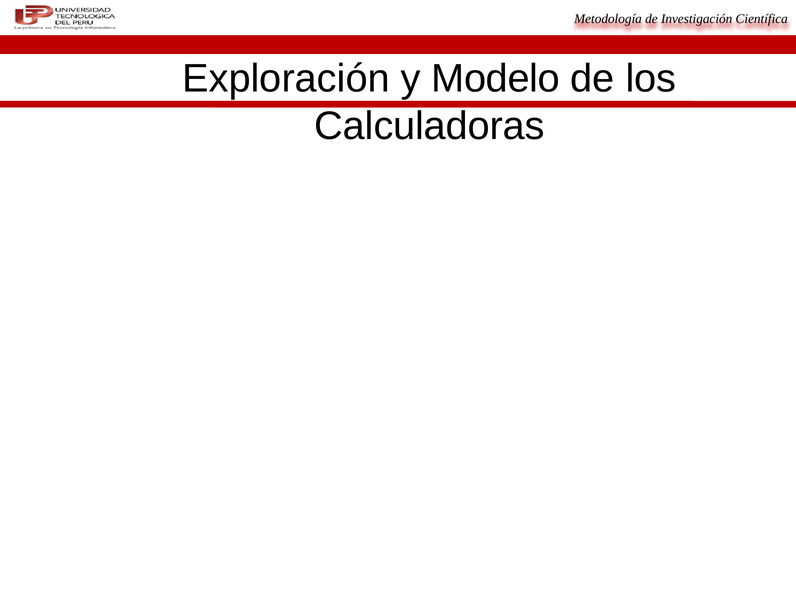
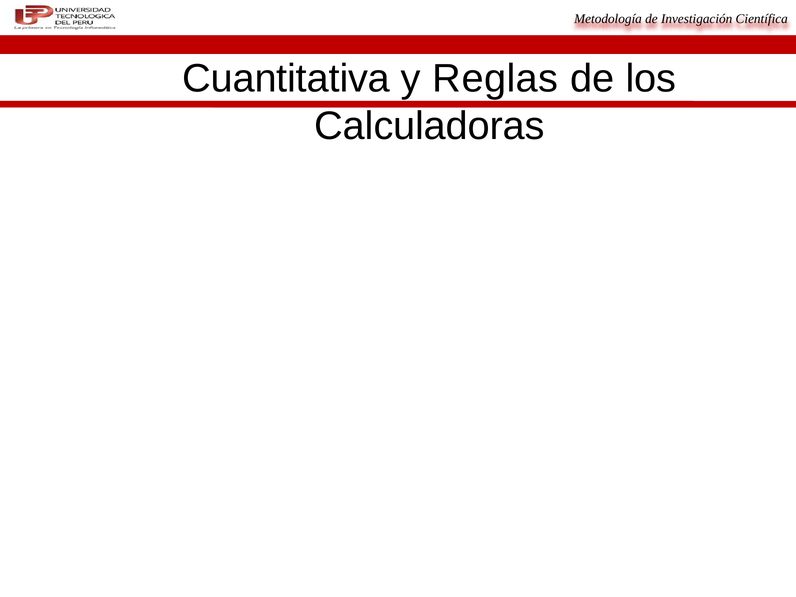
Exploración: Exploración -> Cuantitativa (286, 78)
Modelo: Modelo -> Reglas (495, 78)
